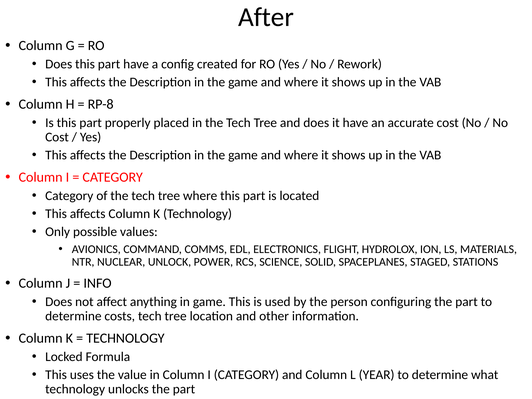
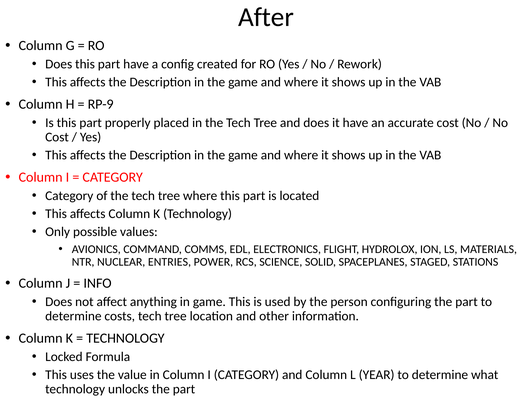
RP-8: RP-8 -> RP-9 (101, 104)
UNLOCK: UNLOCK -> ENTRIES (170, 262)
